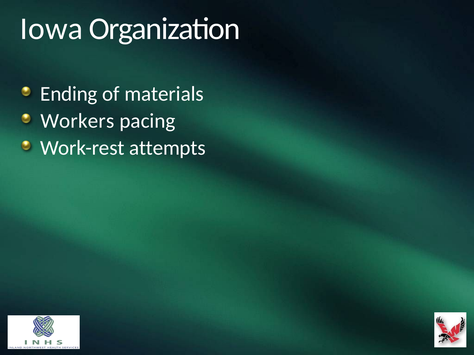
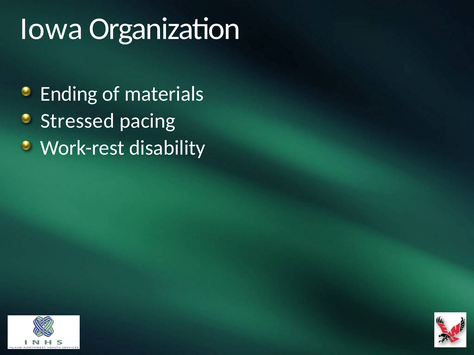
Workers: Workers -> Stressed (77, 121)
attempts: attempts -> disability (167, 148)
